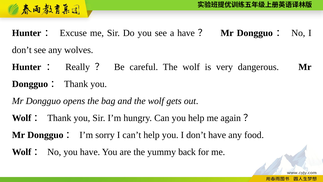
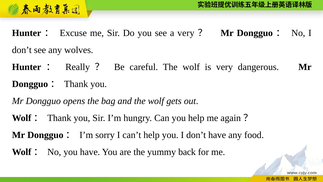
a have: have -> very (186, 33)
